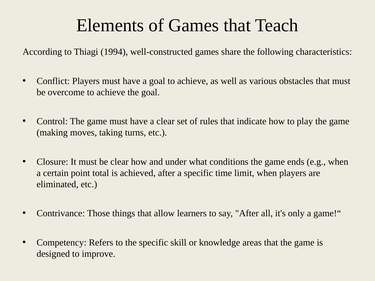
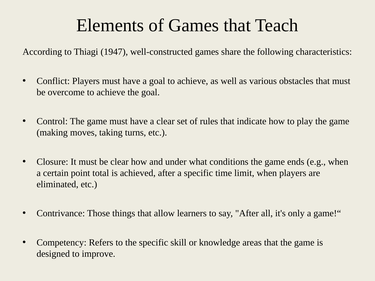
1994: 1994 -> 1947 (114, 52)
